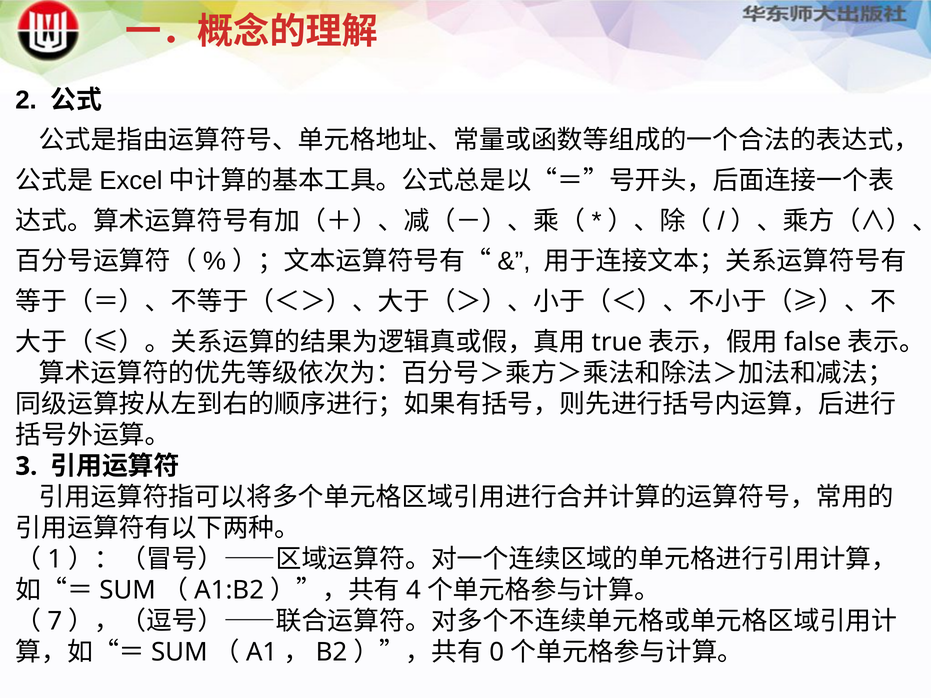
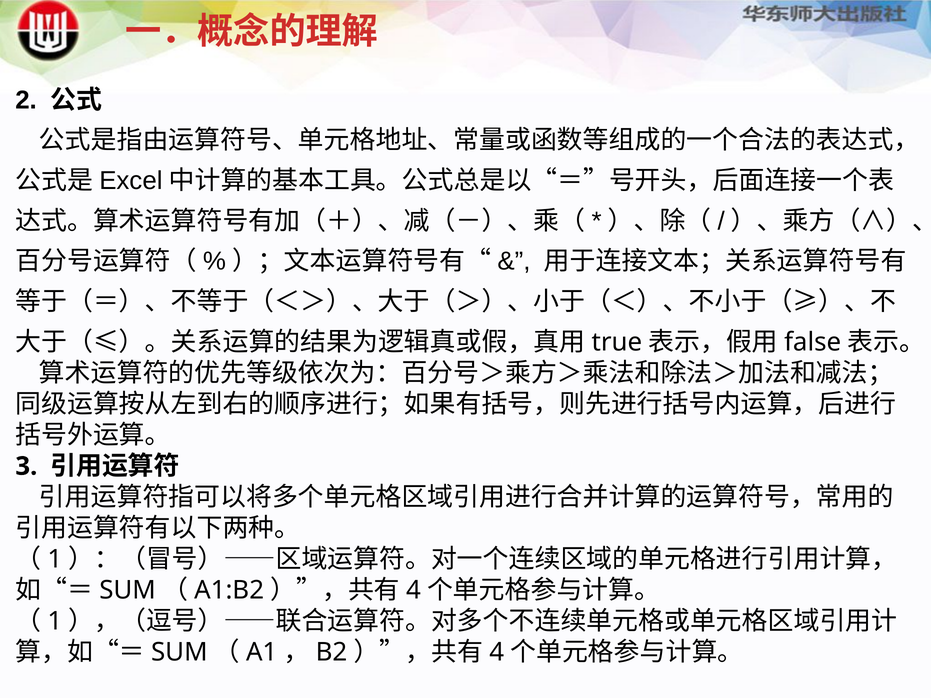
7: 7 -> 1 (55, 622)
0: 0 -> 4 (497, 653)
